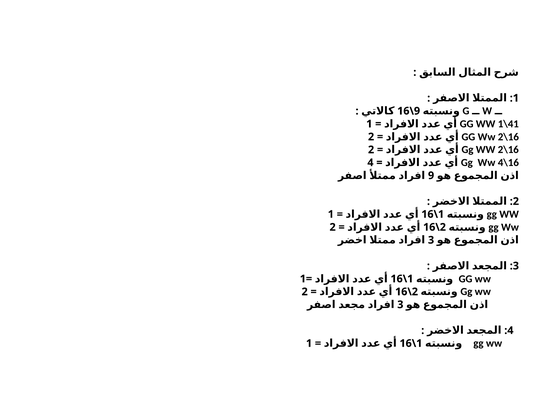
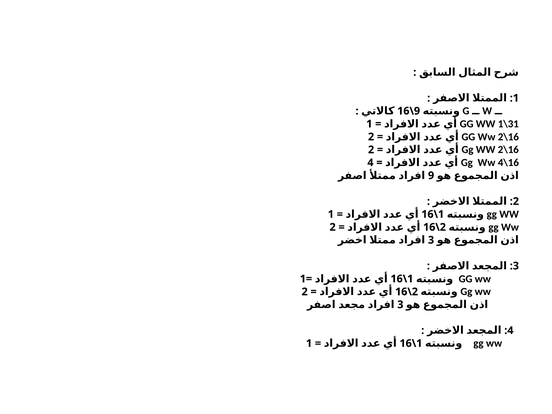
1\41: 1\41 -> 1\31 (508, 124)
